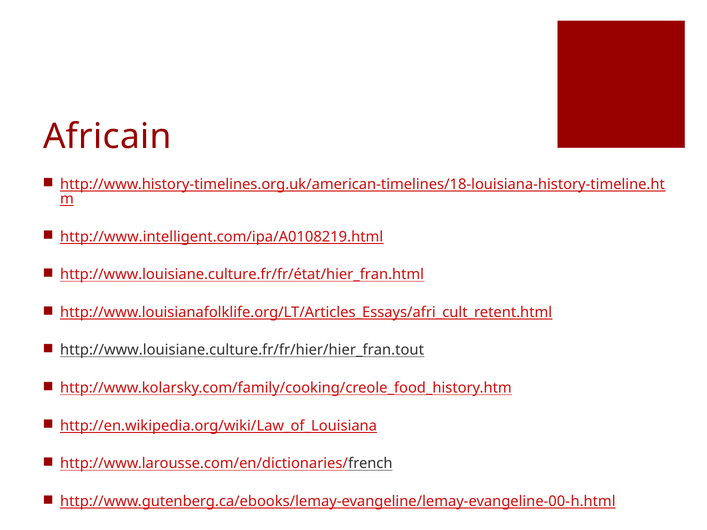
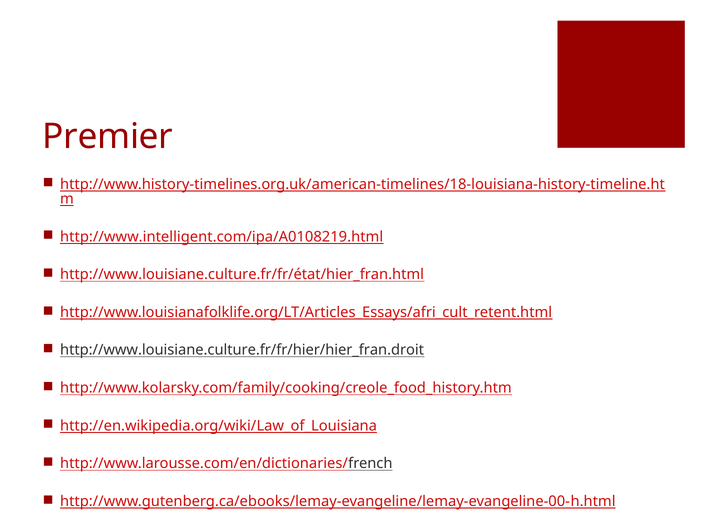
Africain: Africain -> Premier (108, 137)
http://www.louisiane.culture.fr/fr/hier/hier_fran.tout: http://www.louisiane.culture.fr/fr/hier/hier_fran.tout -> http://www.louisiane.culture.fr/fr/hier/hier_fran.droit (242, 350)
